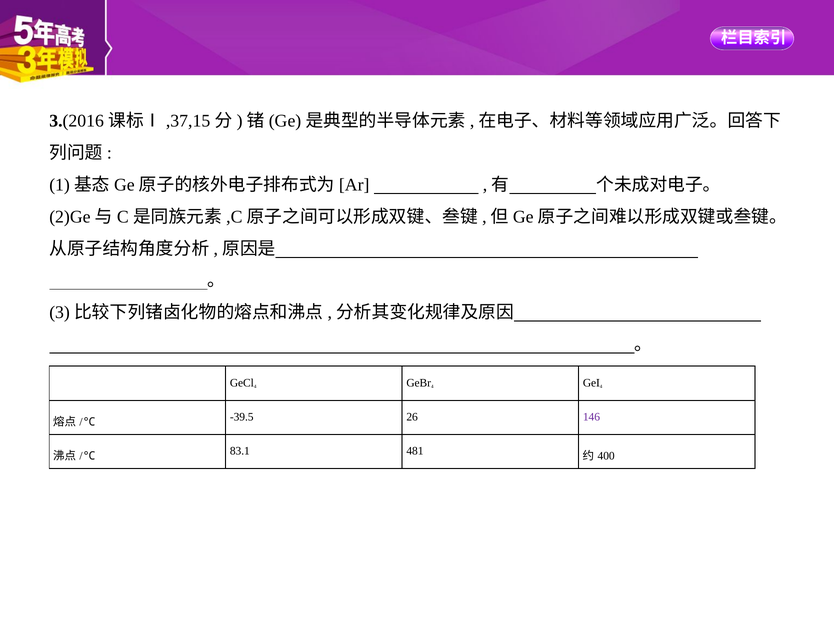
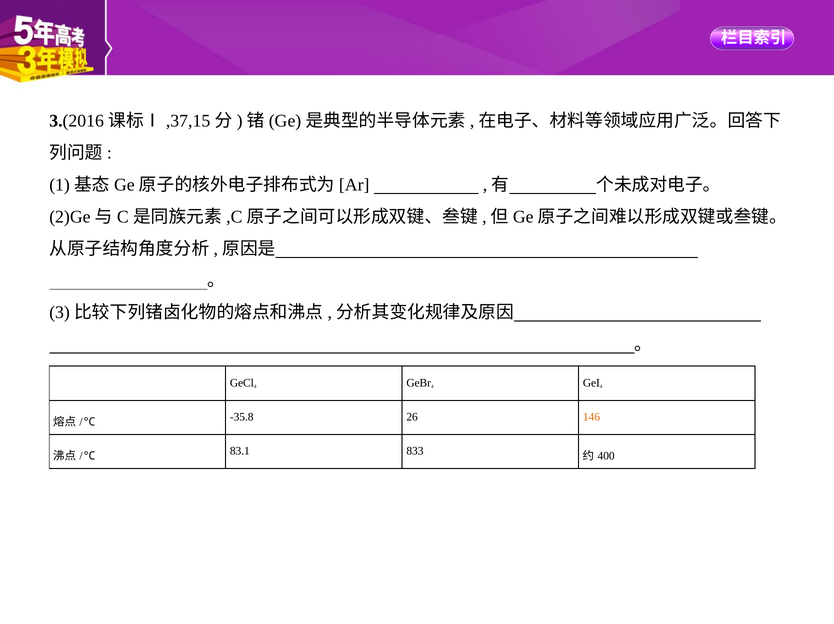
-39.5: -39.5 -> -35.8 (242, 417)
146 colour: purple -> orange (591, 417)
481: 481 -> 833 (415, 451)
